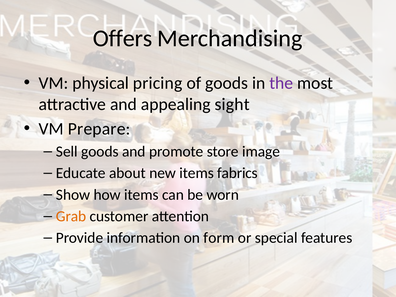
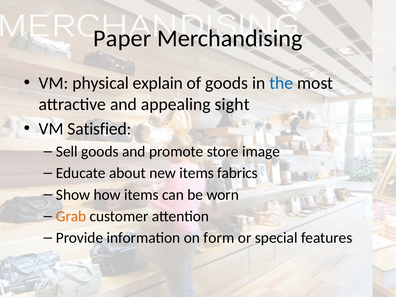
Offers: Offers -> Paper (122, 38)
pricing: pricing -> explain (158, 83)
the colour: purple -> blue (281, 83)
Prepare: Prepare -> Satisfied (99, 129)
